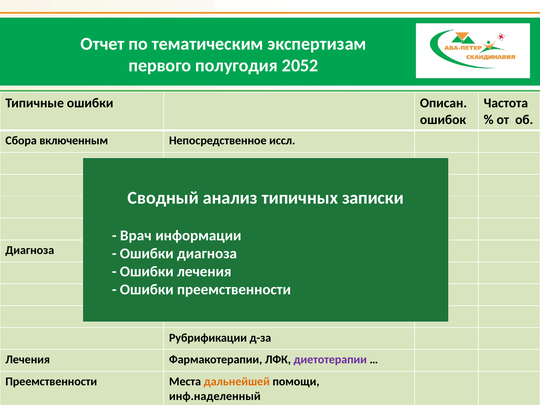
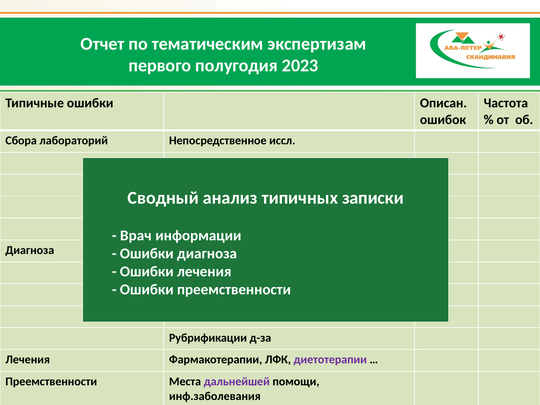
2052: 2052 -> 2023 (300, 65)
включенным: включенным -> лабораторий (74, 141)
дальнейшей colour: orange -> purple (237, 382)
инф.наделенный: инф.наделенный -> инф.заболевания (215, 396)
